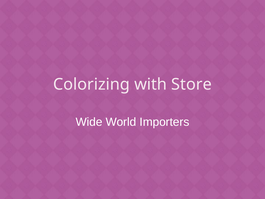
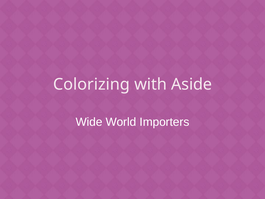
Store: Store -> Aside (192, 84)
